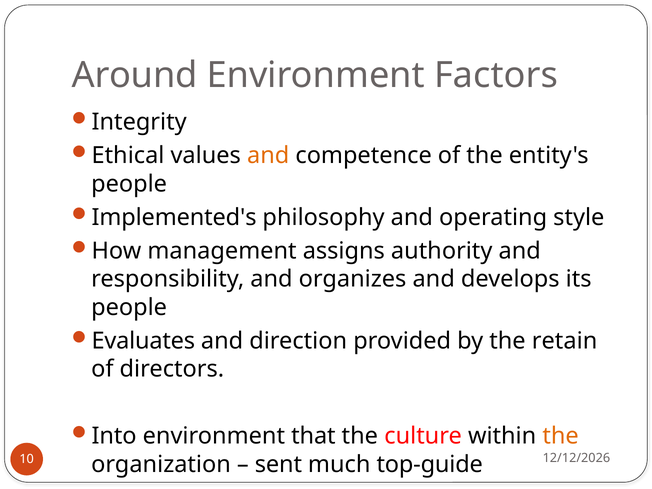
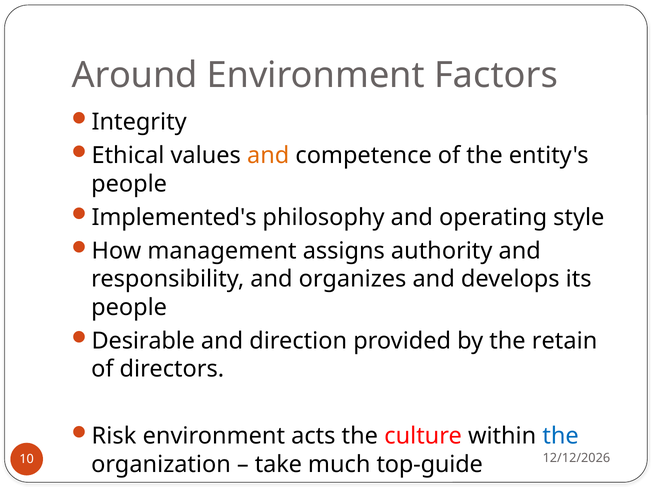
Evaluates: Evaluates -> Desirable (143, 341)
Into: Into -> Risk (114, 436)
that: that -> acts (313, 436)
the colour: orange -> blue (561, 436)
sent: sent -> take (278, 464)
